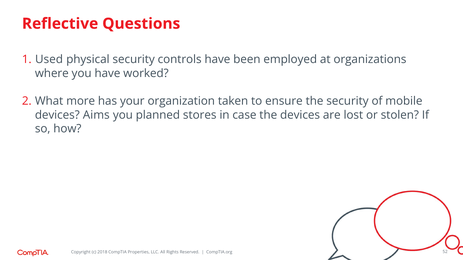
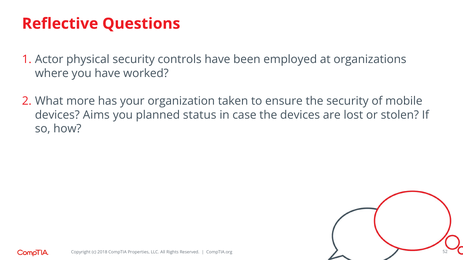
Used: Used -> Actor (49, 60)
stores: stores -> status (200, 115)
